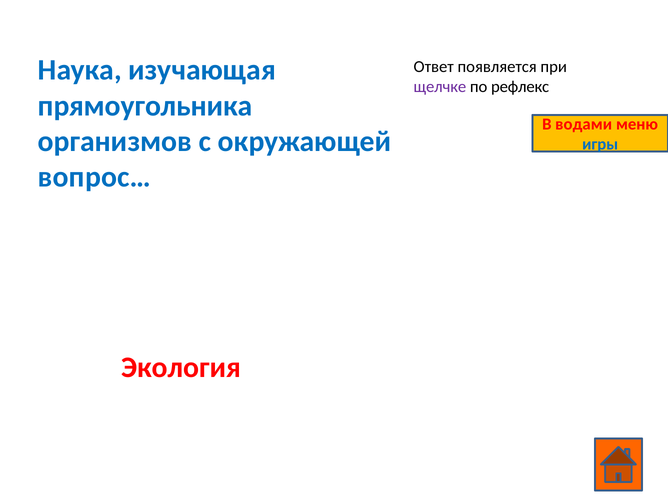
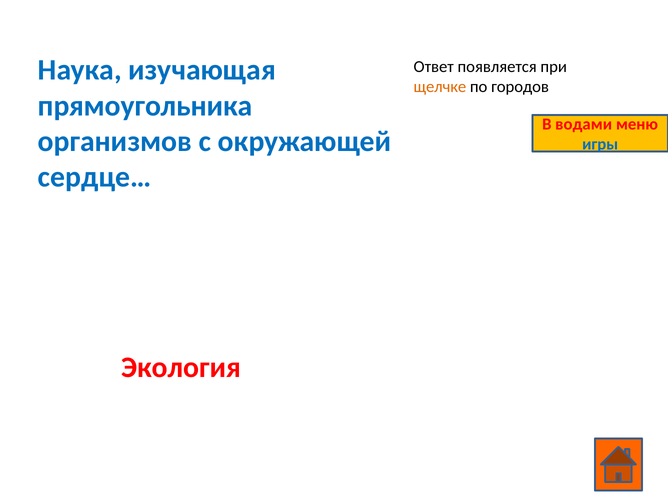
щелчке colour: purple -> orange (440, 87)
рефлекс: рефлекс -> городов (520, 87)
вопрос…: вопрос… -> сердце… (95, 177)
